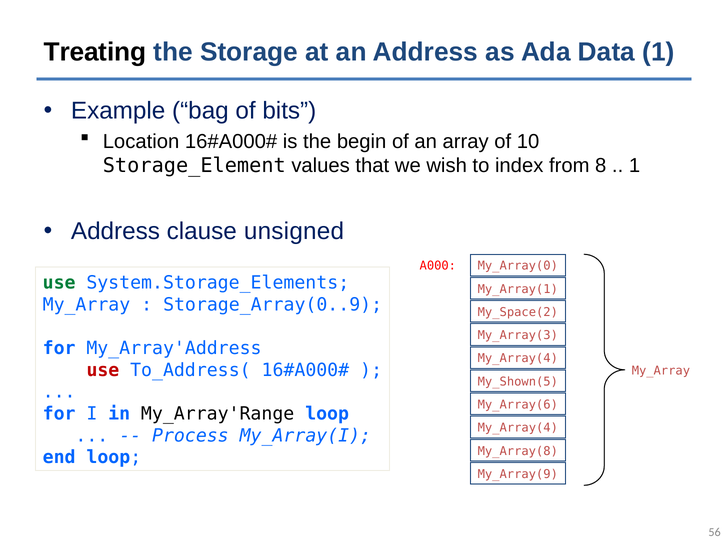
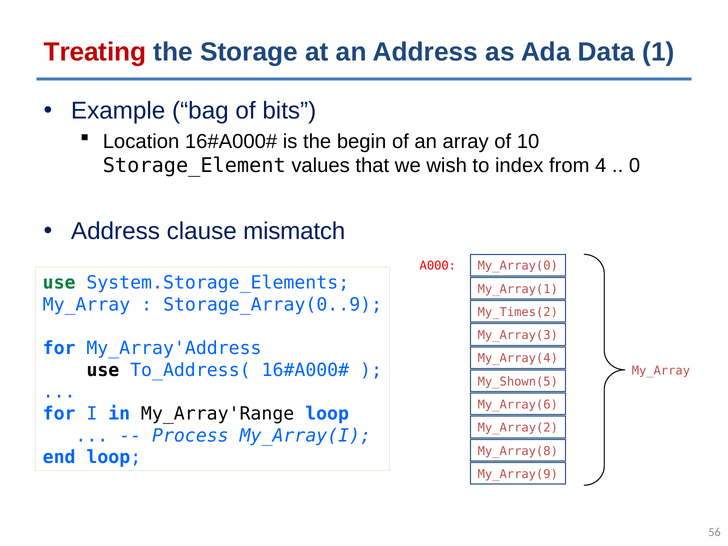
Treating colour: black -> red (95, 52)
8: 8 -> 4 (601, 166)
1: 1 -> 0 (635, 166)
unsigned: unsigned -> mismatch (294, 231)
My_Space(2: My_Space(2 -> My_Times(2 (518, 312)
use colour: red -> black (103, 370)
My_Array(4: My_Array(4 -> My_Array(2 (518, 428)
